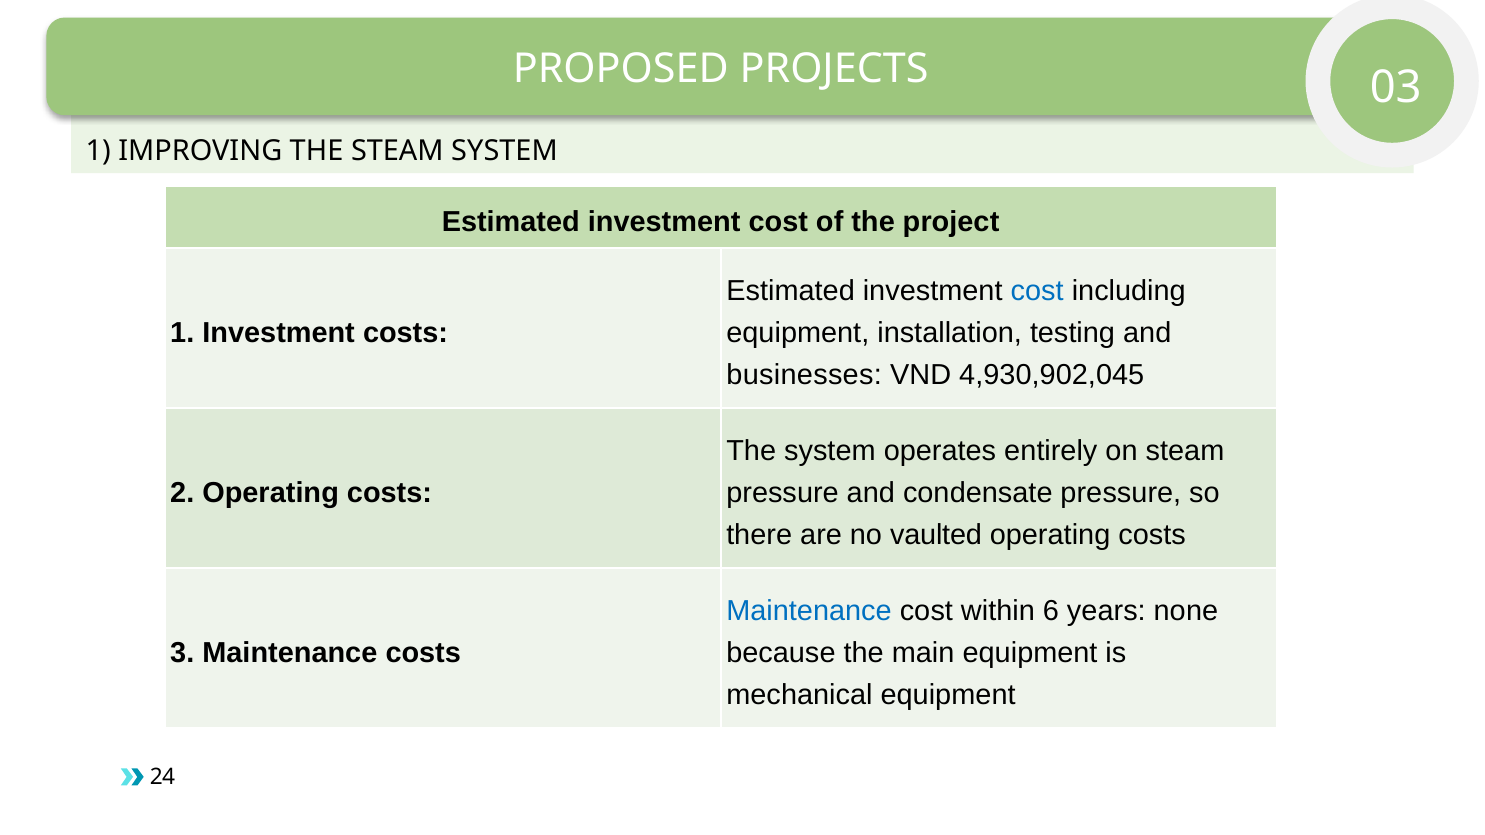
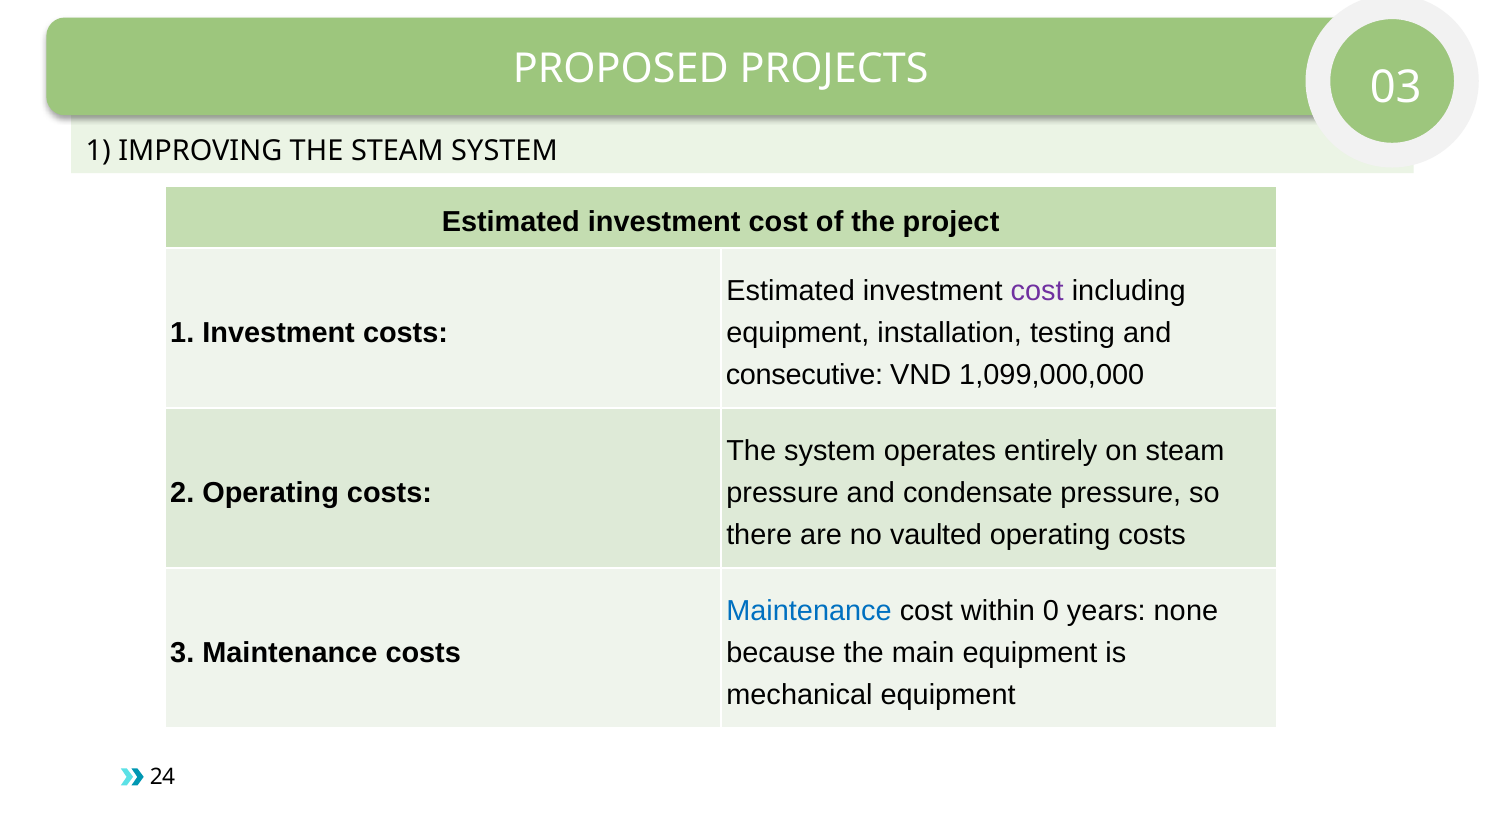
cost colour: blue -> purple (1037, 291)
businesses: businesses -> consecutive (804, 375)
4,930,902,045: 4,930,902,045 -> 1,099,000,000 (1052, 375)
6: 6 -> 0 (1051, 611)
